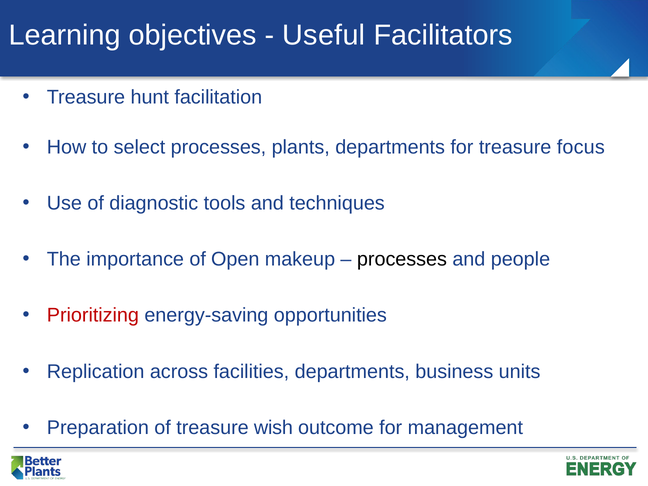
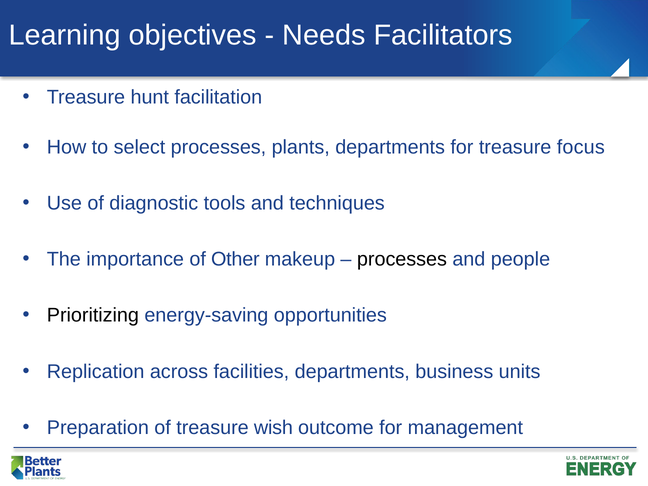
Useful: Useful -> Needs (324, 35)
Open: Open -> Other (235, 259)
Prioritizing colour: red -> black (93, 315)
